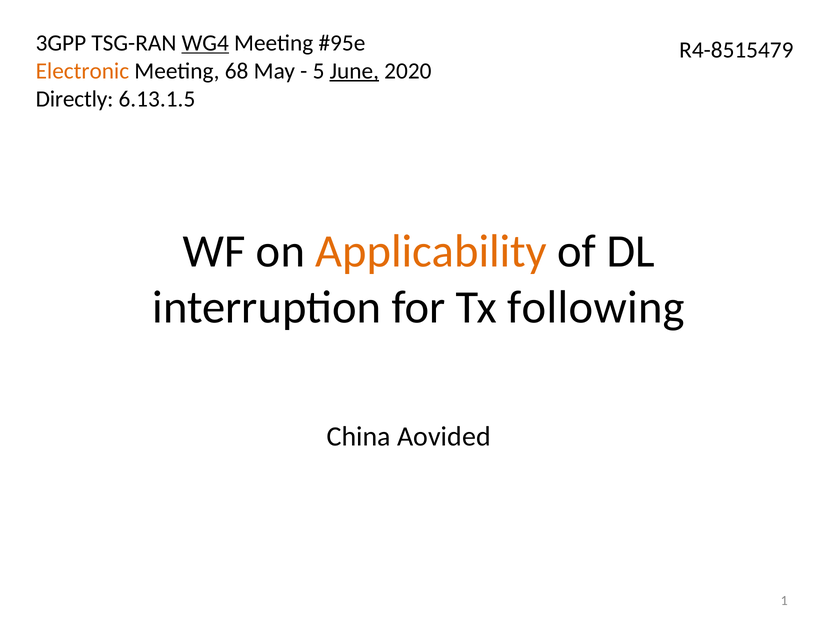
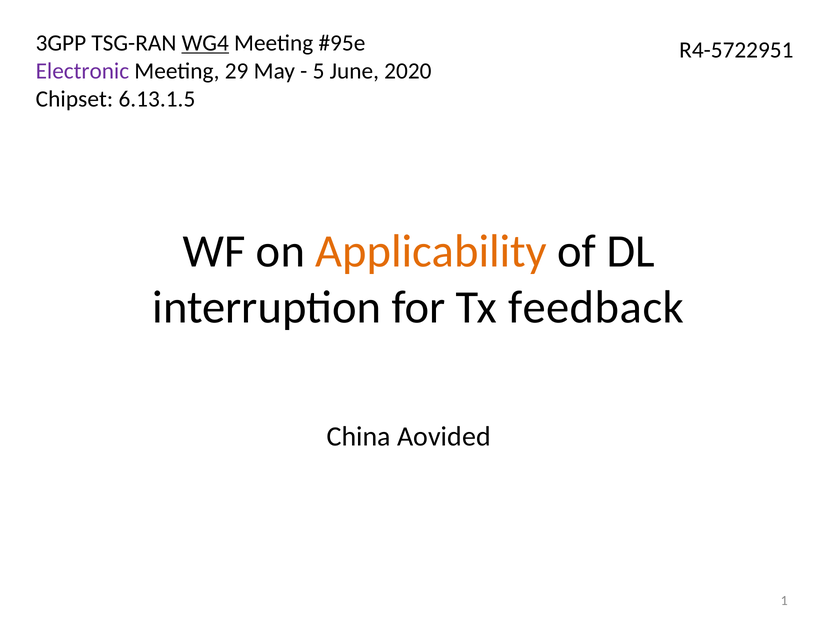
R4-8515479: R4-8515479 -> R4-5722951 (736, 50)
Electronic colour: orange -> purple (82, 71)
68: 68 -> 29 (237, 71)
June underline: present -> none (354, 71)
Directly: Directly -> Chipset (74, 99)
following: following -> feedback (596, 307)
